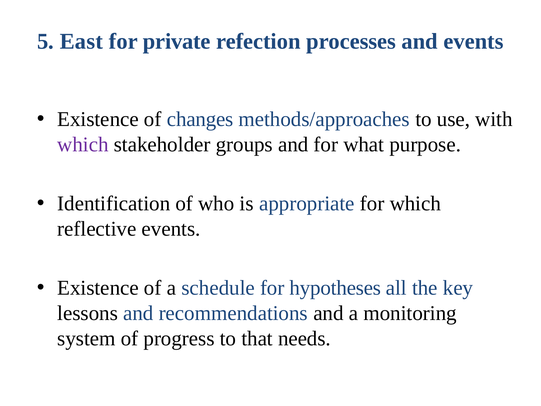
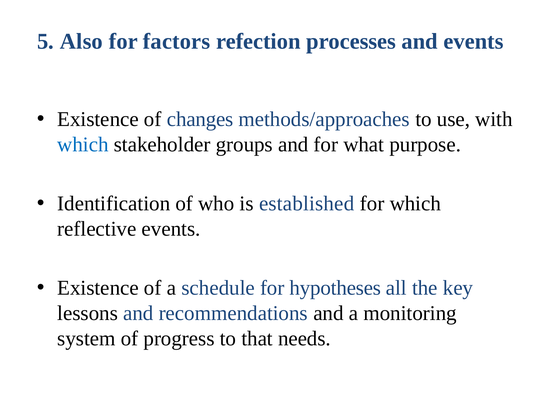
East: East -> Also (81, 41)
private: private -> factors (177, 41)
which colour: purple -> blue (83, 145)
appropriate: appropriate -> established (307, 204)
